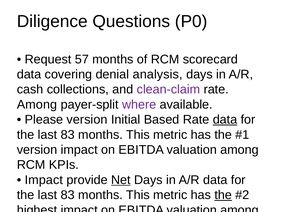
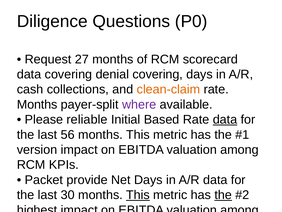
57: 57 -> 27 (82, 59)
denial analysis: analysis -> covering (158, 74)
clean-claim colour: purple -> orange (168, 89)
Among: Among -> Months (37, 104)
Please version: version -> reliable (87, 119)
83: 83 -> 56 (68, 134)
Impact: Impact -> Packet (44, 179)
Net underline: present -> none (121, 179)
83: 83 -> 30 (68, 195)
This underline: none -> present (138, 195)
